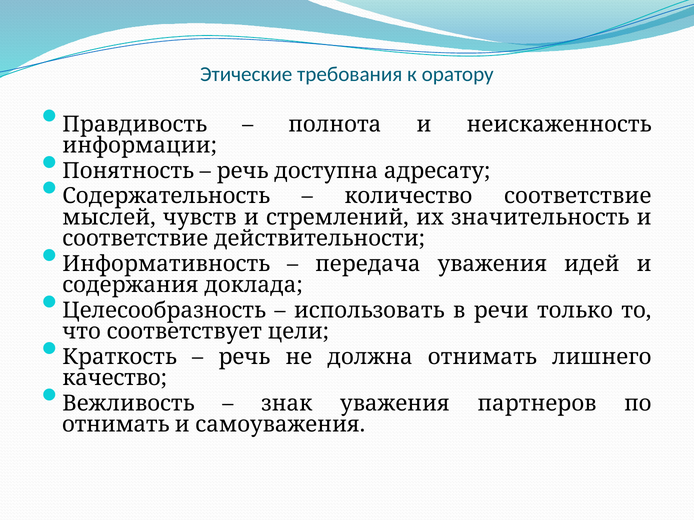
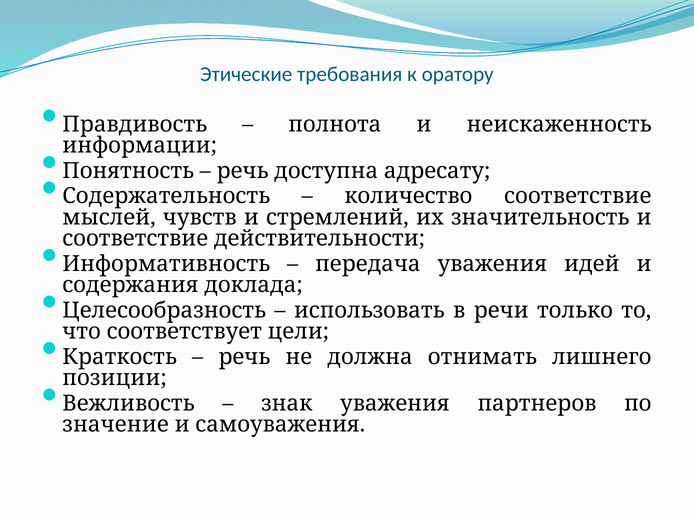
качество: качество -> позиции (115, 378)
отнимать: отнимать -> значение (116, 425)
